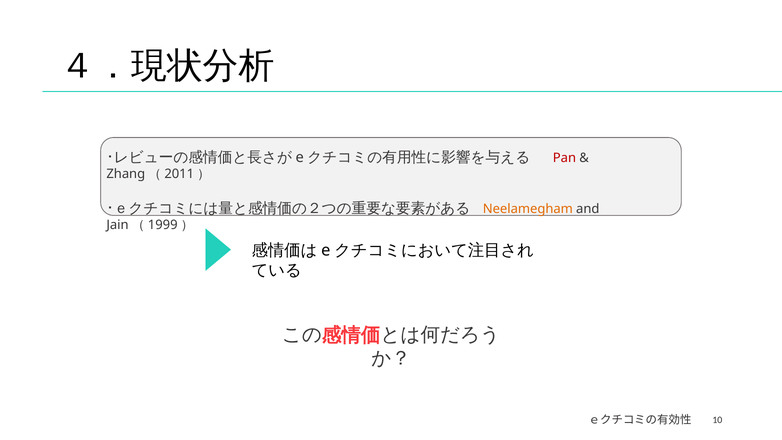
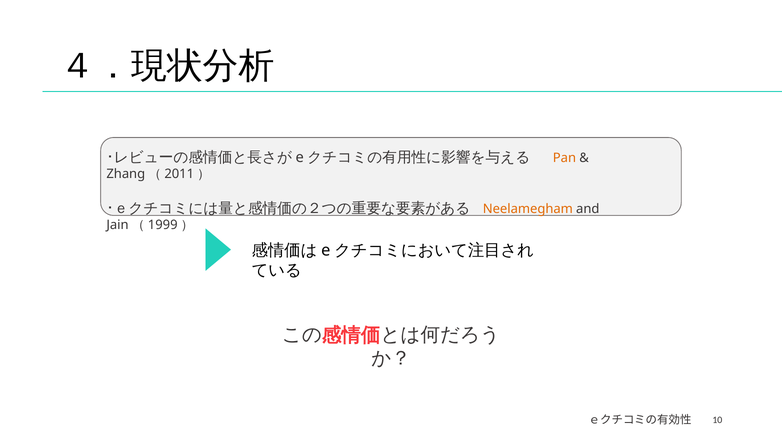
Pan colour: red -> orange (564, 158)
